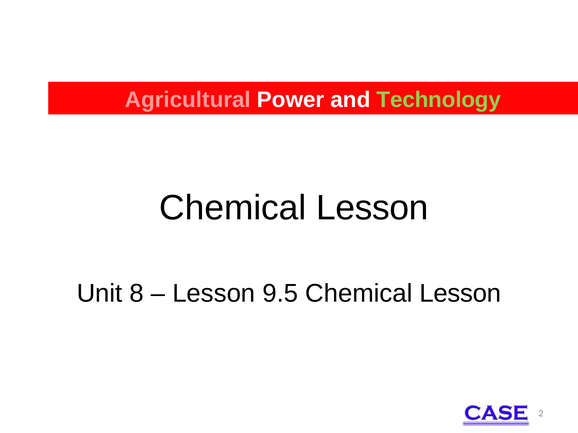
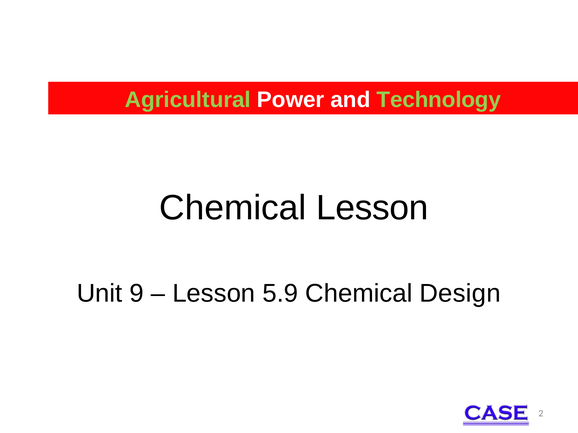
Agricultural colour: pink -> light green (188, 100)
8: 8 -> 9 (137, 294)
9.5: 9.5 -> 5.9 (280, 294)
Lesson: Lesson -> Design (460, 294)
